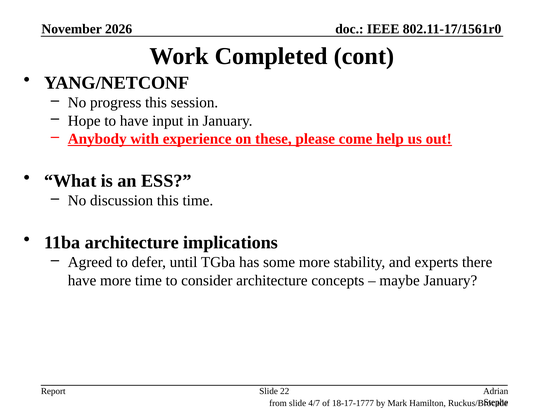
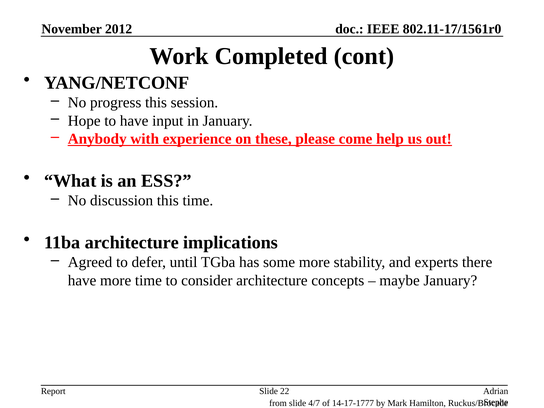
2026: 2026 -> 2012 (119, 29)
18-17-1777: 18-17-1777 -> 14-17-1777 (353, 403)
